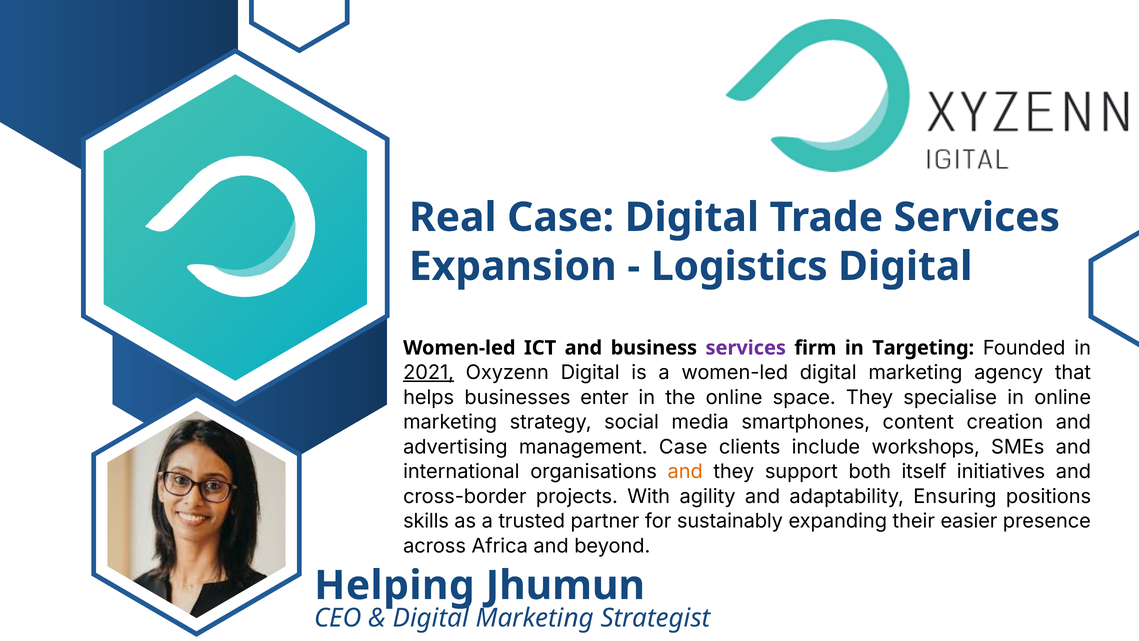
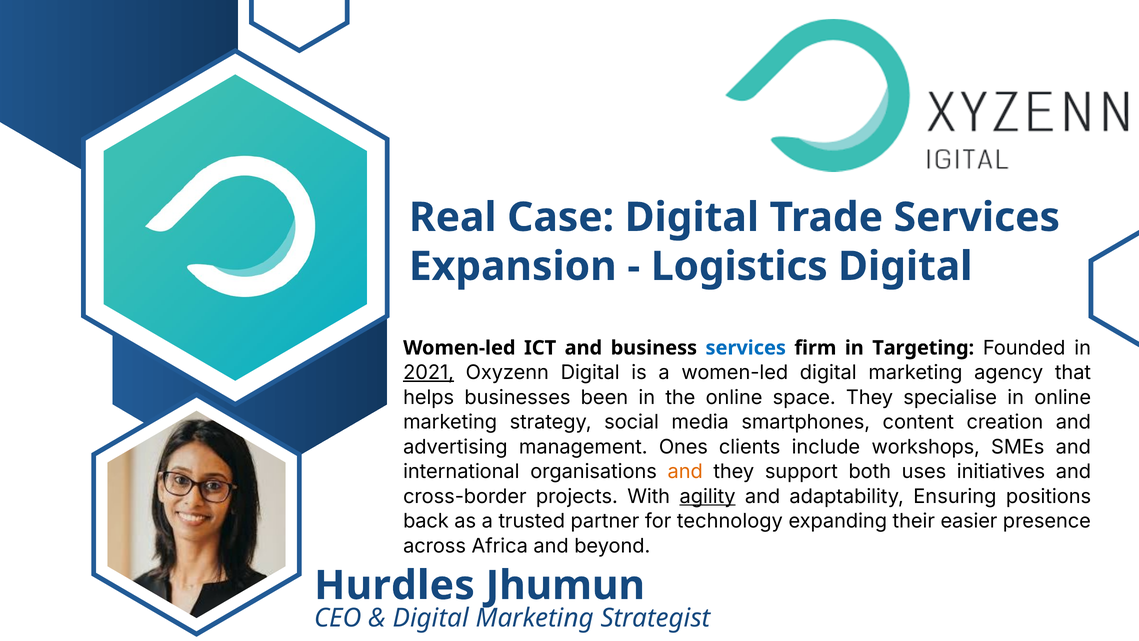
services colour: purple -> blue (746, 348)
enter: enter -> been (604, 397)
management Case: Case -> Ones (683, 447)
itself: itself -> uses (924, 472)
agility underline: none -> present (708, 496)
skills: skills -> back (426, 521)
sustainably: sustainably -> technology (730, 521)
Helping: Helping -> Hurdles (394, 585)
